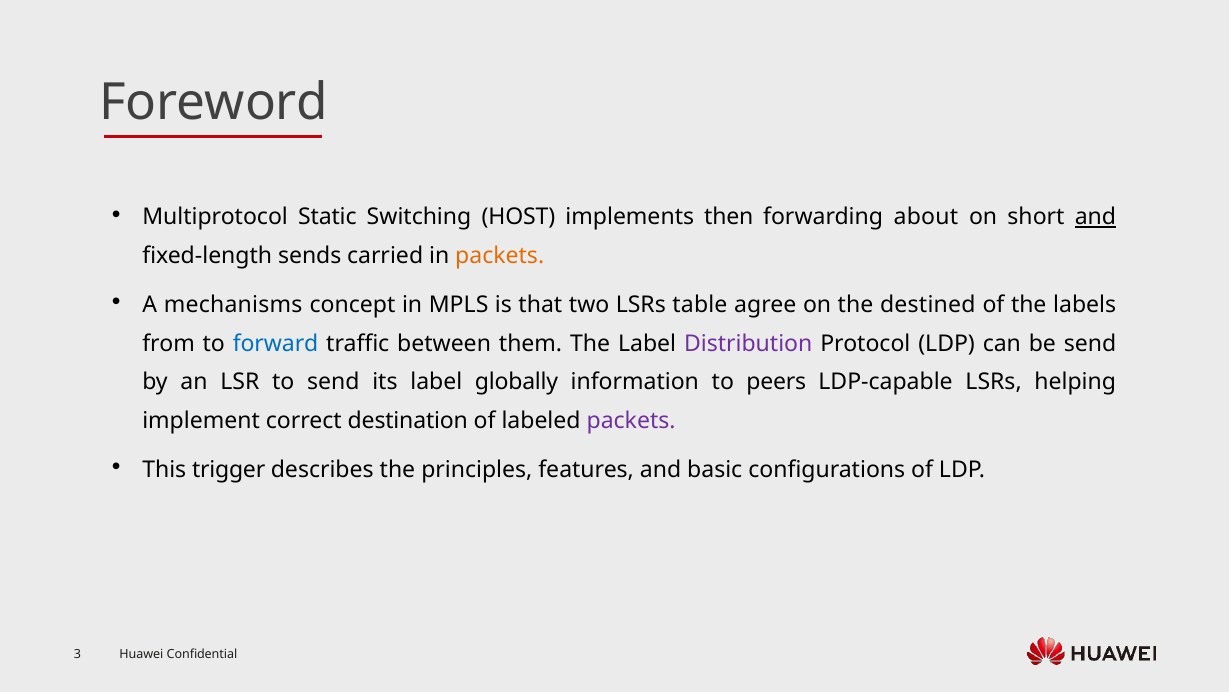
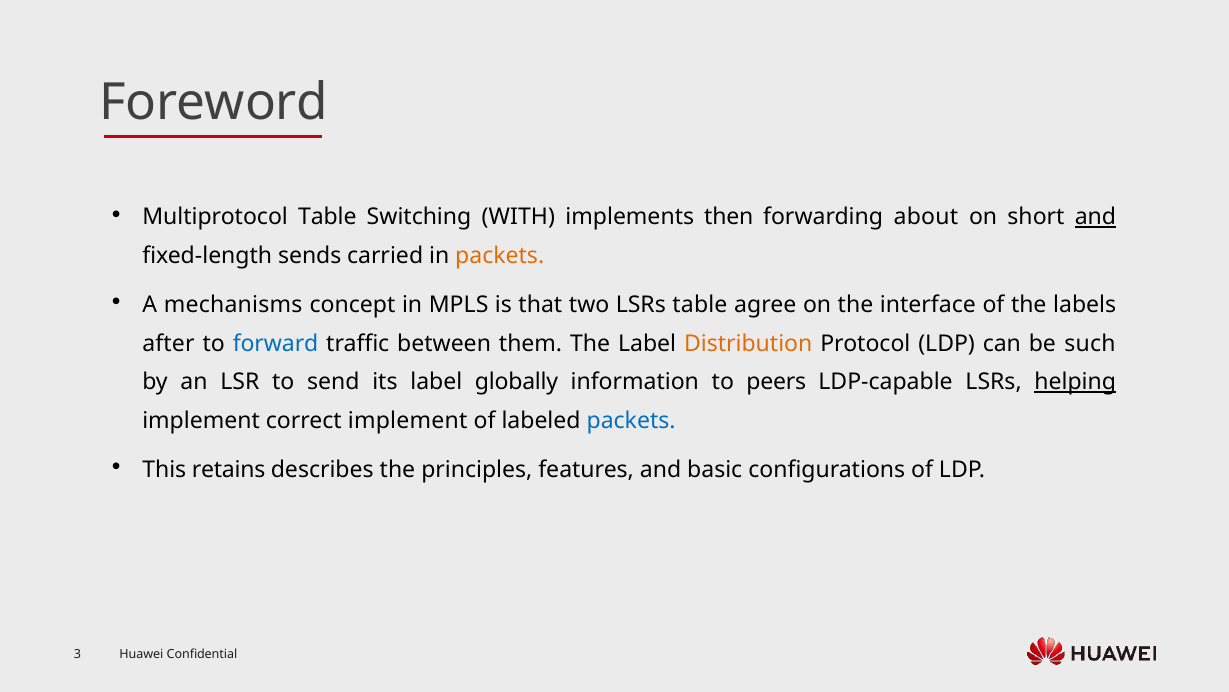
Multiprotocol Static: Static -> Table (327, 217)
HOST: HOST -> WITH (518, 217)
destined: destined -> interface (928, 304)
from: from -> after (168, 343)
Distribution colour: purple -> orange (748, 343)
be send: send -> such (1090, 343)
helping underline: none -> present (1075, 382)
correct destination: destination -> implement (408, 420)
packets colour: purple -> blue (631, 420)
trigger: trigger -> retains (229, 469)
